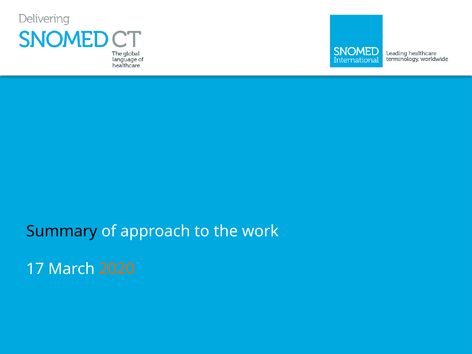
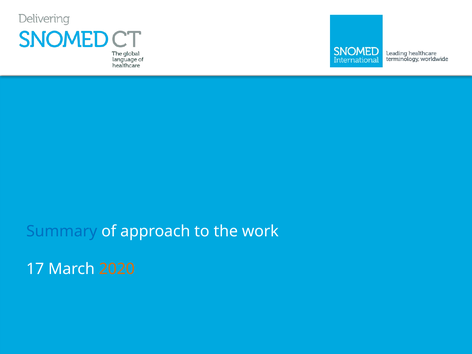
Summary colour: black -> blue (62, 231)
